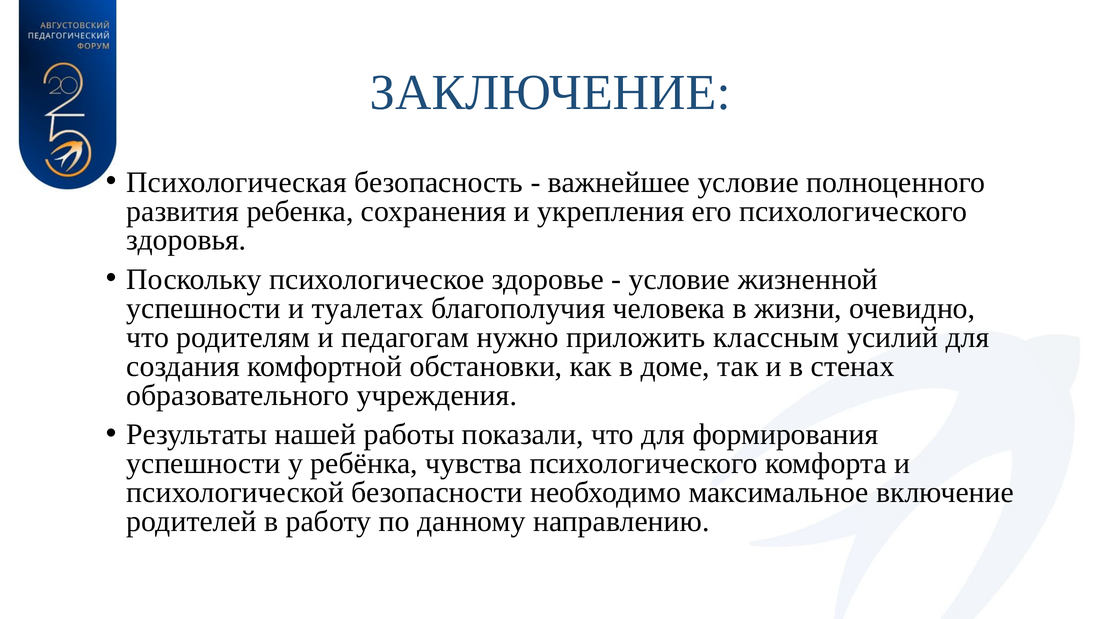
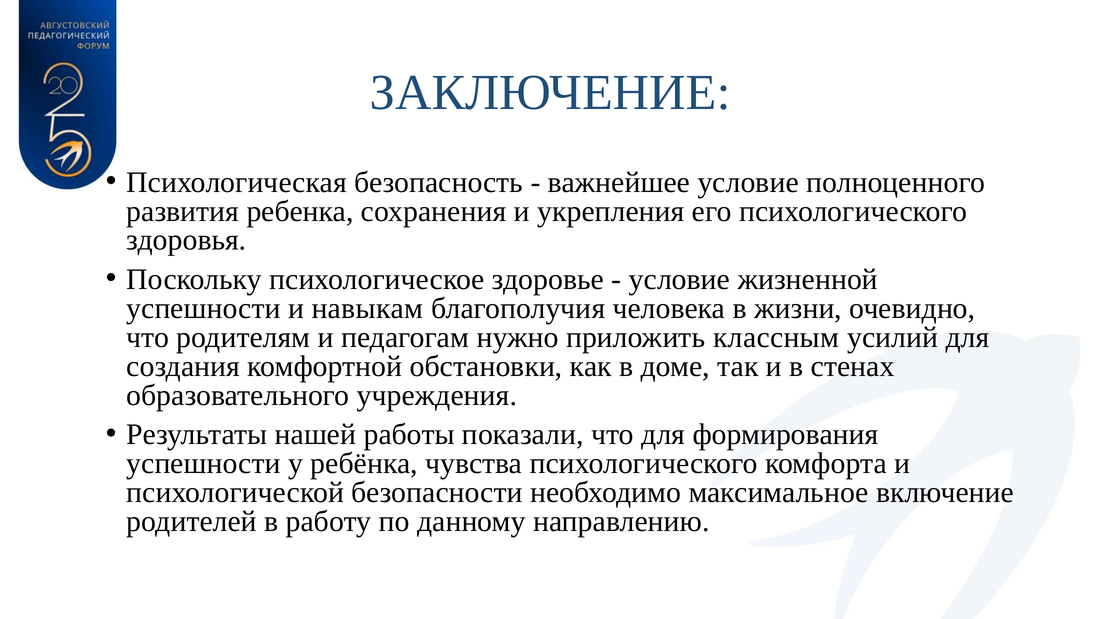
туалетах: туалетах -> навыкам (368, 308)
